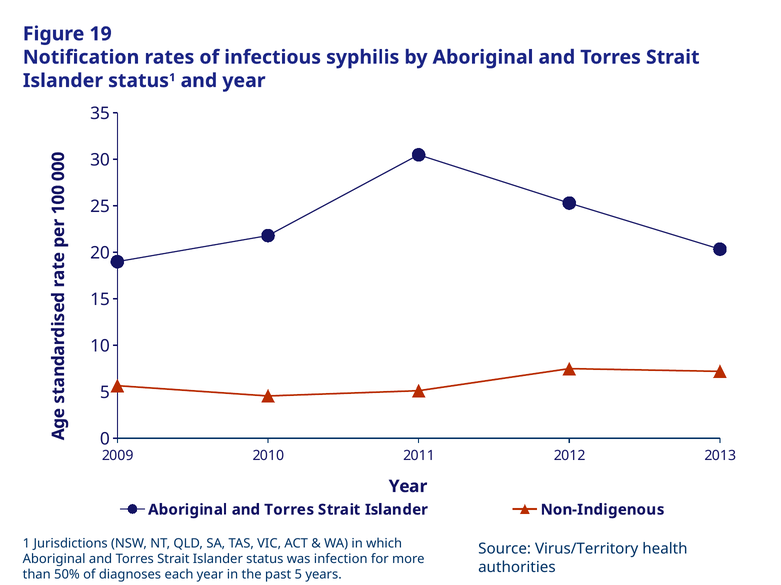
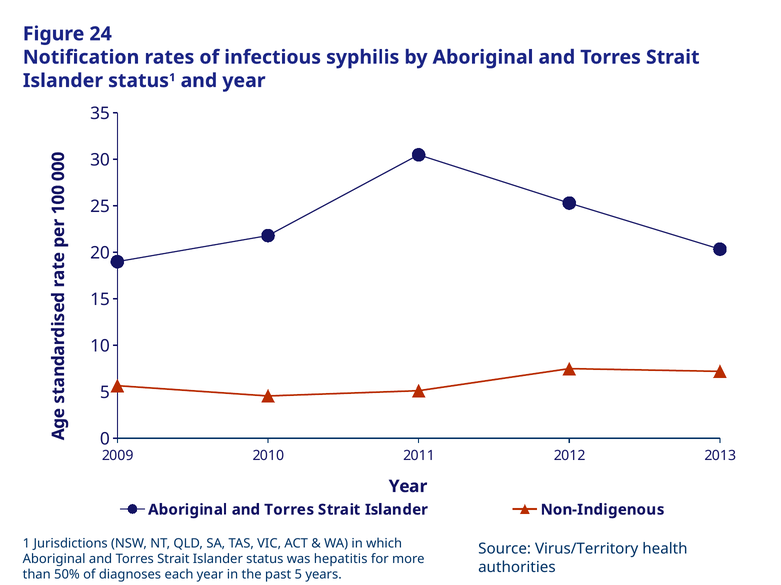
19: 19 -> 24 (101, 34)
infection: infection -> hepatitis (341, 560)
